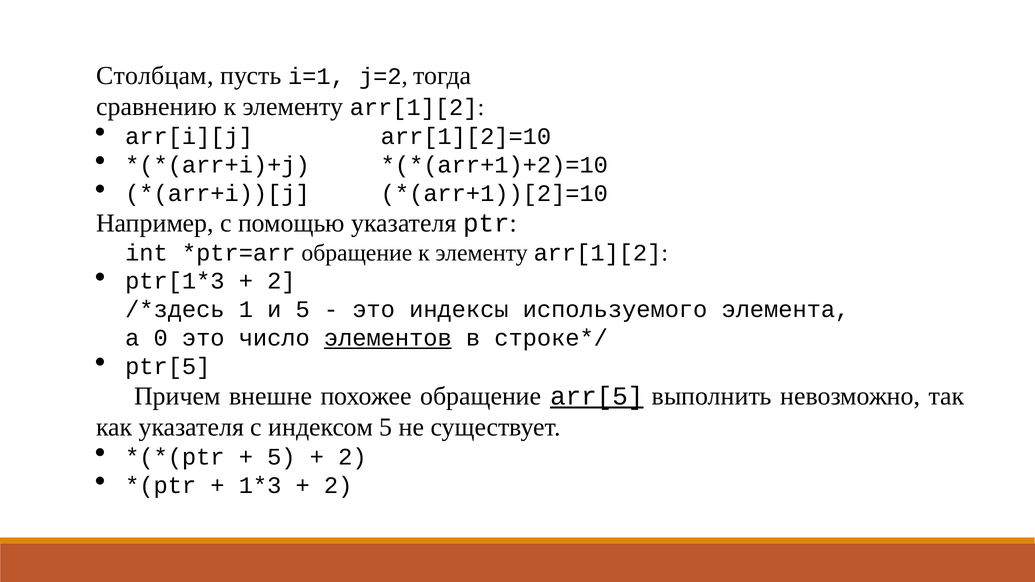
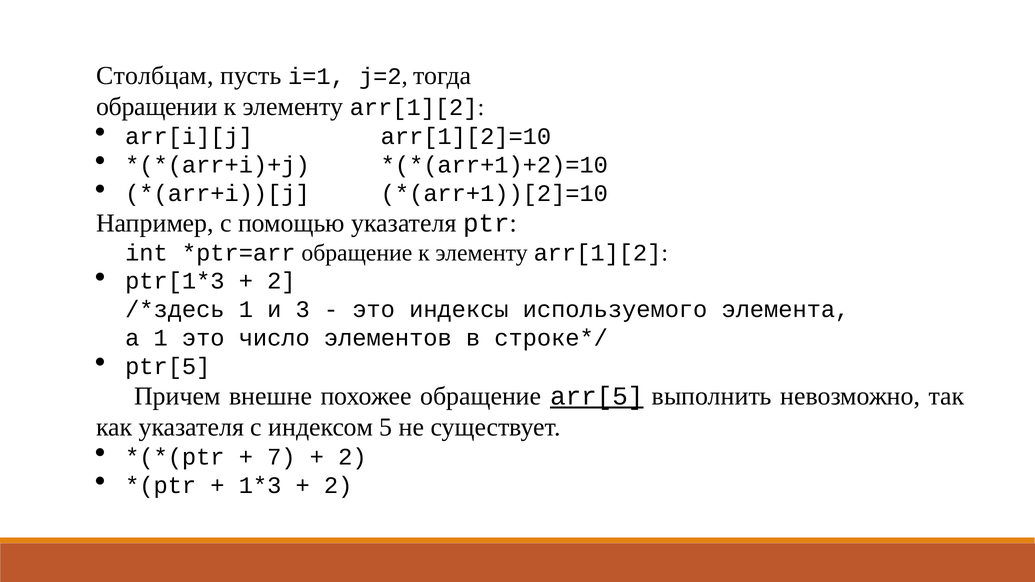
сравнению: сравнению -> обращении (157, 107)
и 5: 5 -> 3 (303, 310)
а 0: 0 -> 1 (161, 338)
элементов underline: present -> none (388, 338)
5: 5 -> 7 (281, 457)
